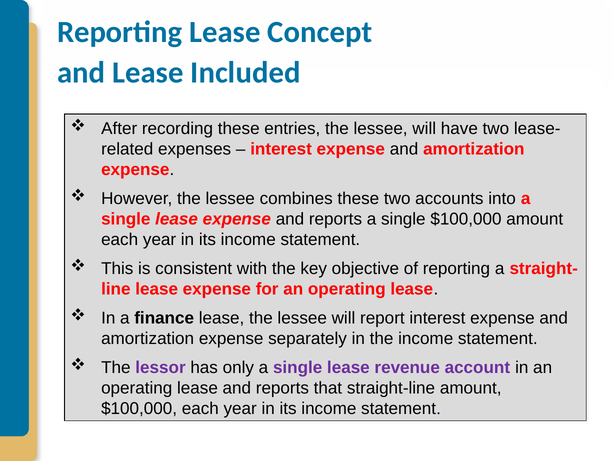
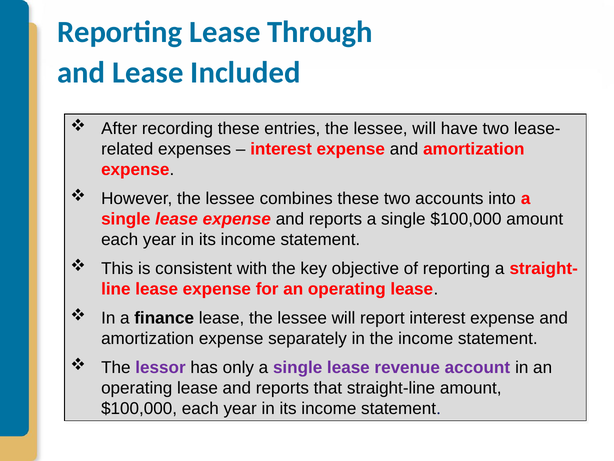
Concept: Concept -> Through (320, 32)
